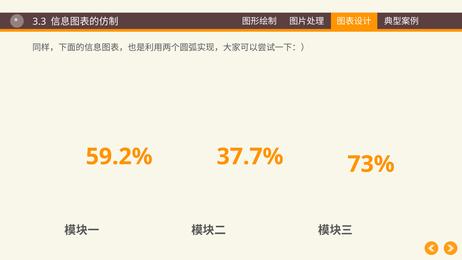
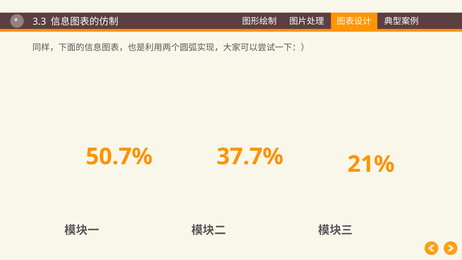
59.2%: 59.2% -> 50.7% (119, 156)
73%: 73% -> 21% (371, 164)
